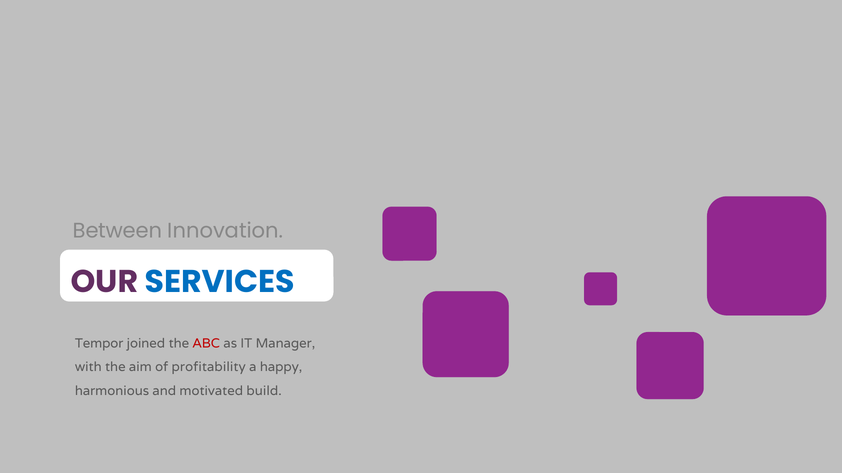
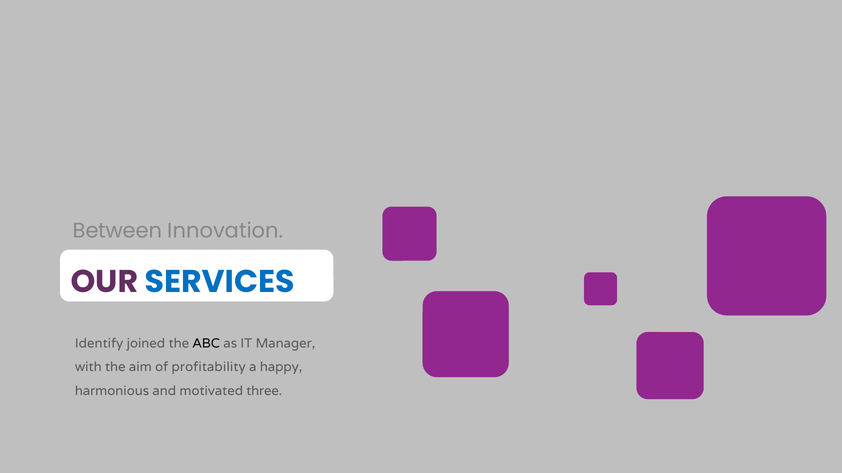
Tempor: Tempor -> Identify (99, 344)
ABC colour: red -> black (206, 344)
build: build -> three (264, 391)
